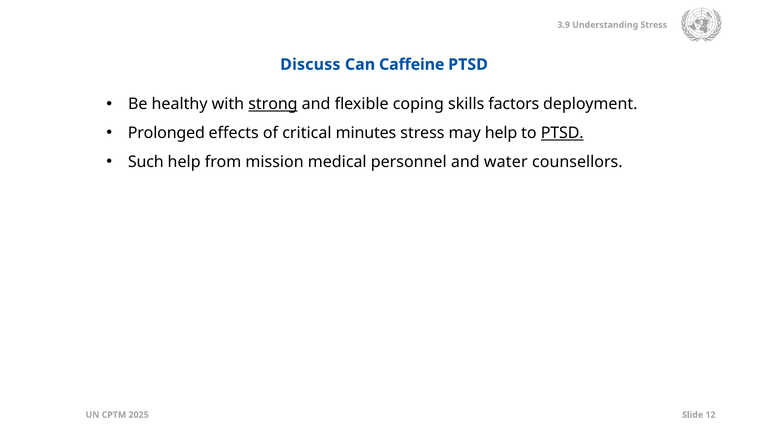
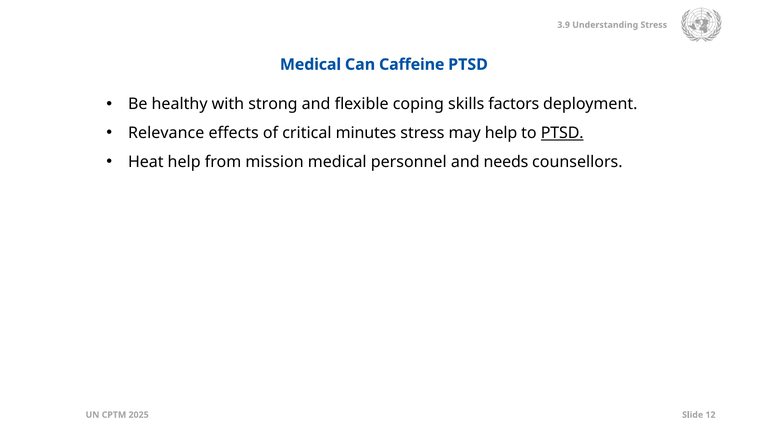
Discuss: Discuss -> Medical (310, 65)
strong underline: present -> none (273, 104)
Prolonged: Prolonged -> Relevance (166, 133)
Such: Such -> Heat (146, 162)
water: water -> needs (506, 162)
